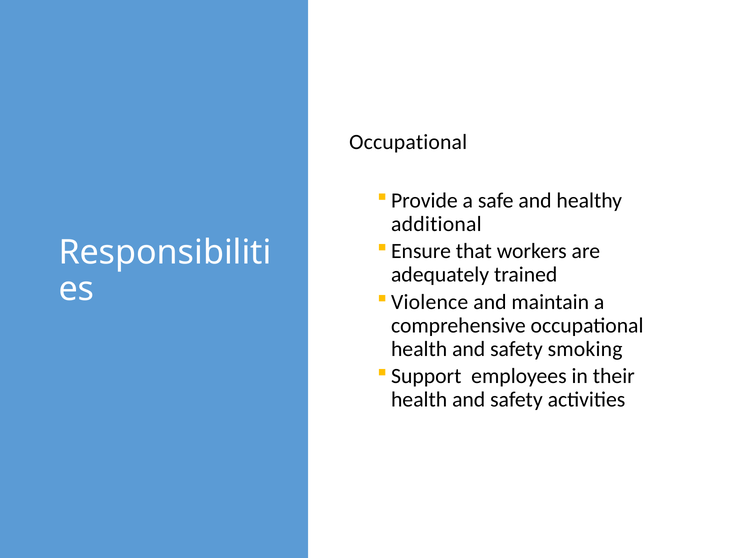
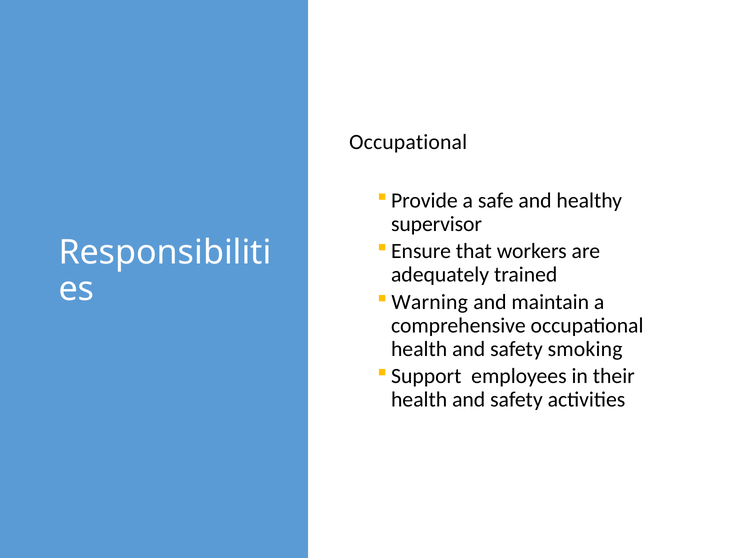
additional: additional -> supervisor (437, 224)
Violence: Violence -> Warning (430, 302)
